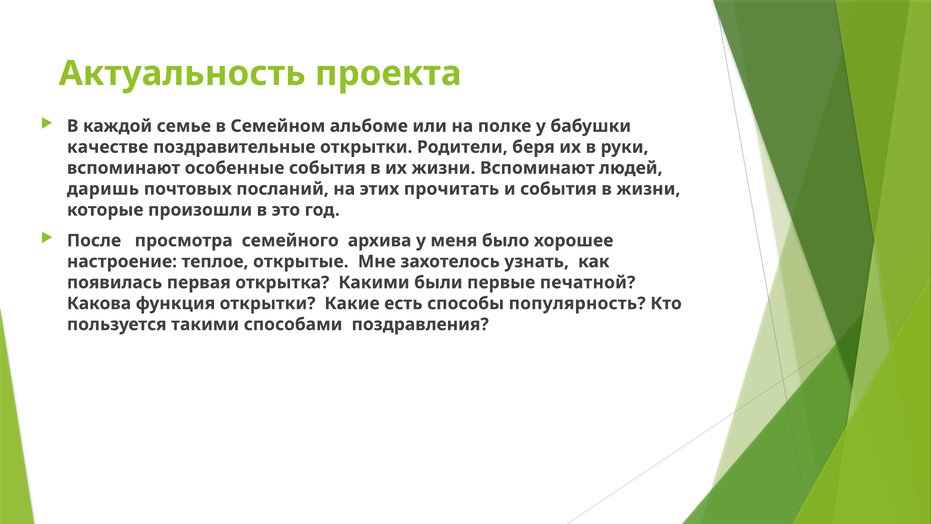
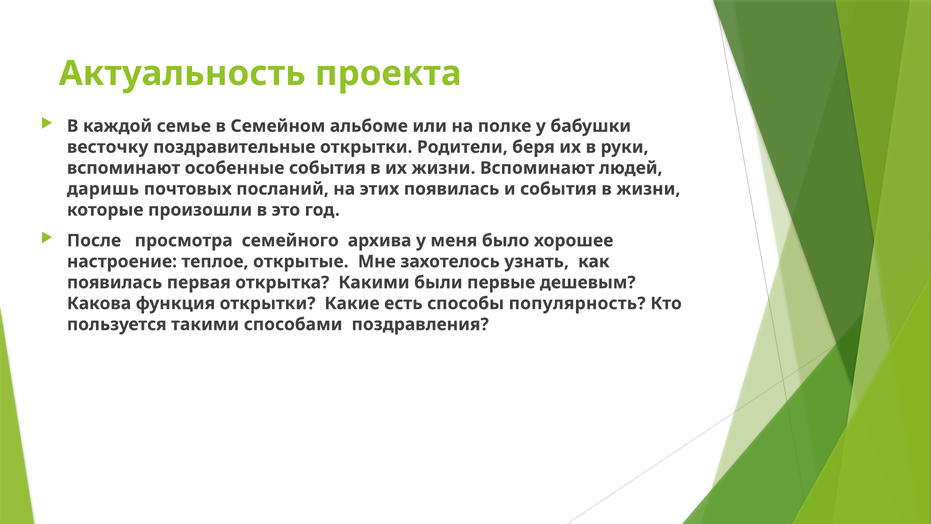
качестве: качестве -> весточку (108, 147)
этих прочитать: прочитать -> появилась (452, 189)
печатной: печатной -> дешевым (588, 282)
